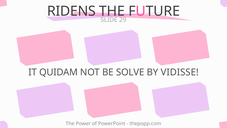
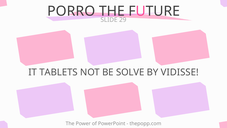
RIDENS: RIDENS -> PORRO (71, 11)
QUIDAM: QUIDAM -> TABLETS (58, 72)
